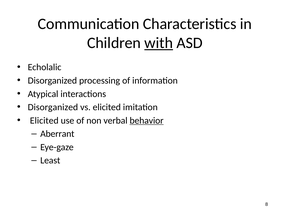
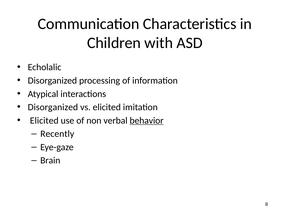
with underline: present -> none (159, 43)
Aberrant: Aberrant -> Recently (57, 134)
Least: Least -> Brain (50, 160)
